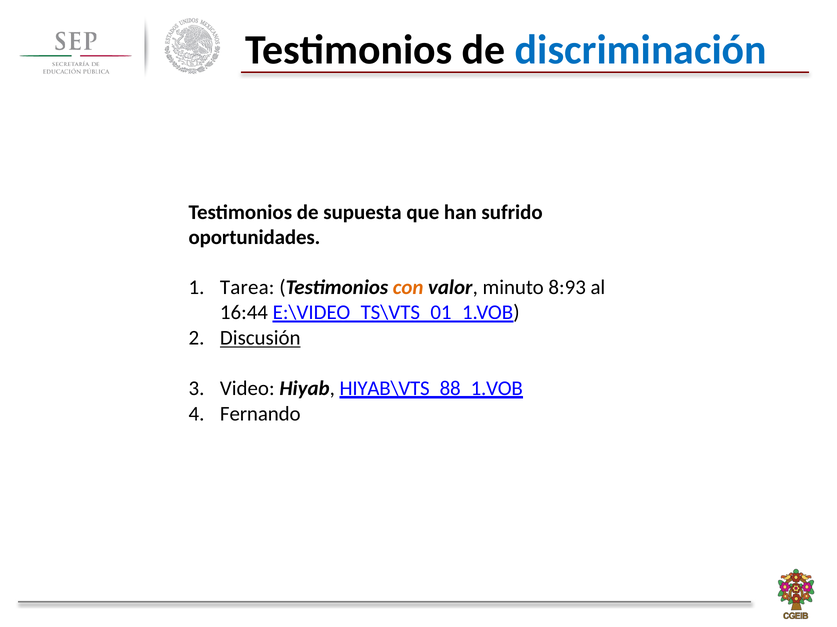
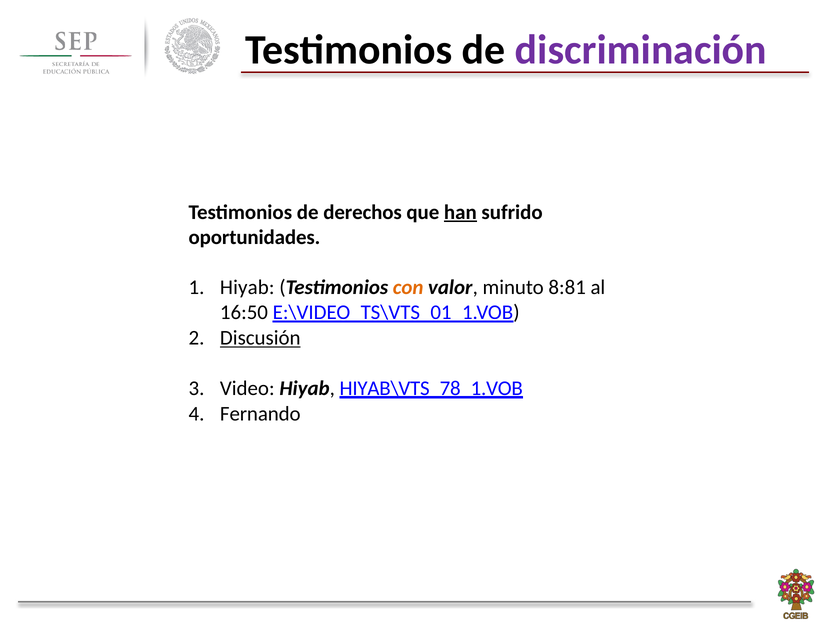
discriminación colour: blue -> purple (641, 50)
supuesta: supuesta -> derechos (363, 212)
han underline: none -> present (460, 212)
Tarea: Tarea -> Hiyab (247, 288)
8:93: 8:93 -> 8:81 (567, 288)
16:44: 16:44 -> 16:50 (244, 313)
HIYAB\VTS_88_1.VOB: HIYAB\VTS_88_1.VOB -> HIYAB\VTS_78_1.VOB (431, 389)
